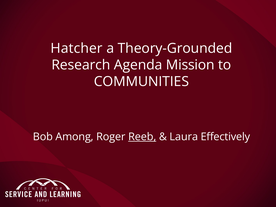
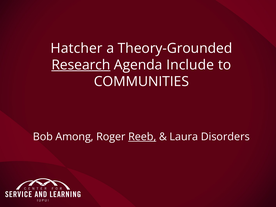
Research underline: none -> present (81, 65)
Mission: Mission -> Include (190, 65)
Effectively: Effectively -> Disorders (225, 137)
